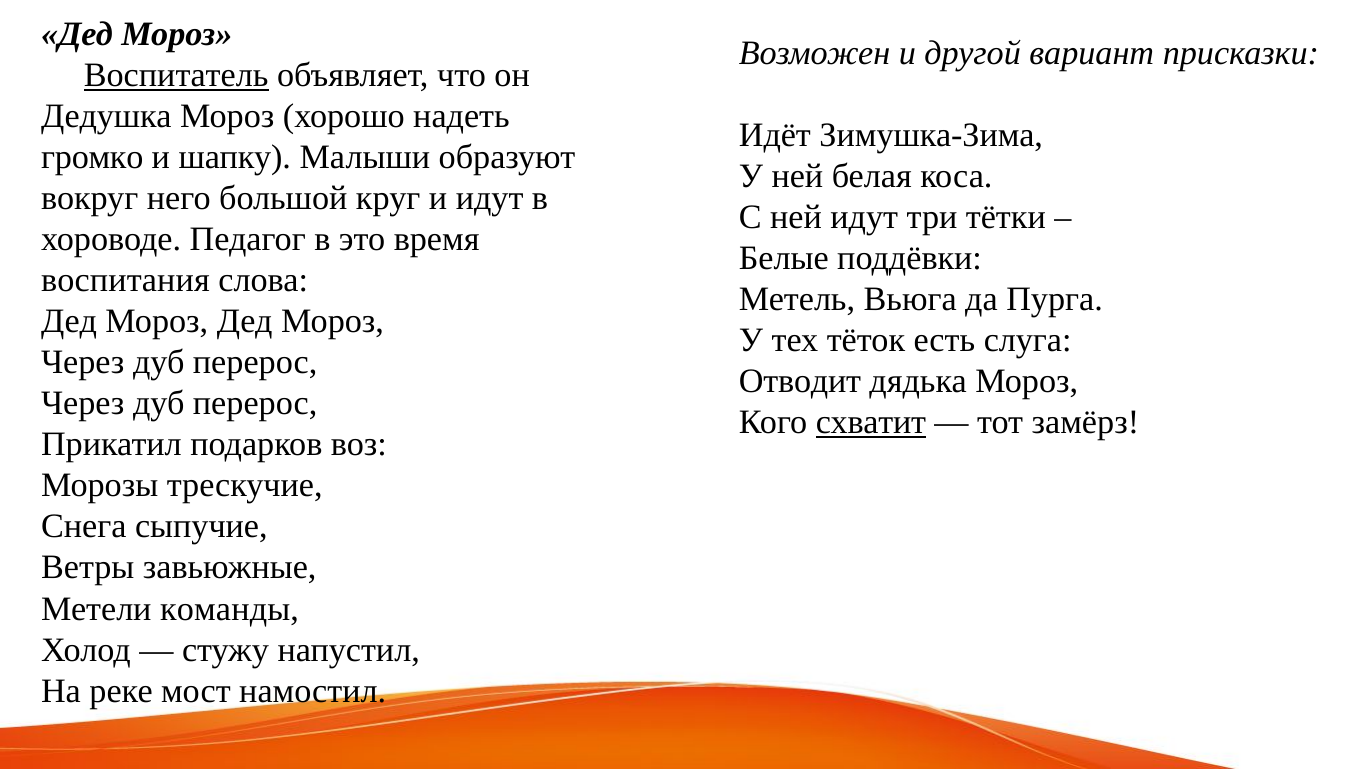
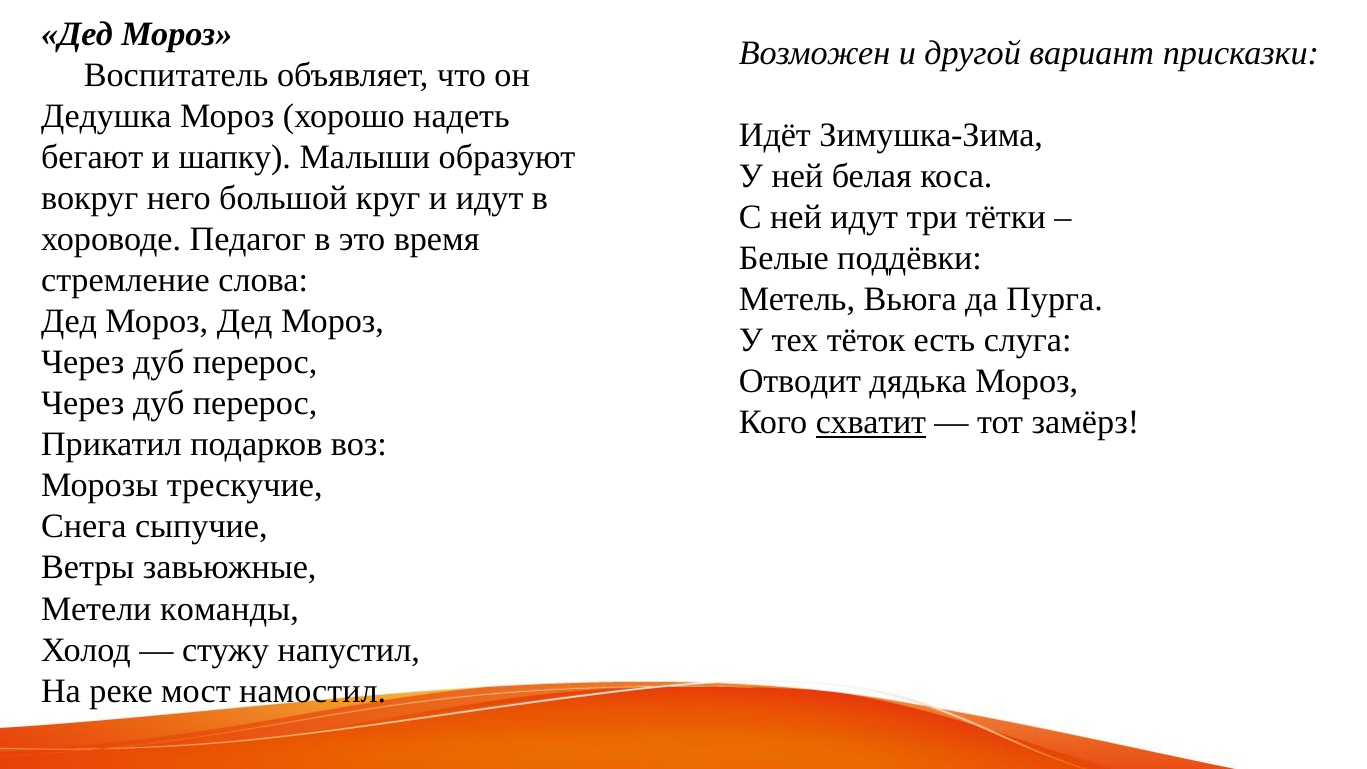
Воспитатель underline: present -> none (176, 76)
громко: громко -> бегают (92, 158)
воспитания: воспитания -> стремление (125, 281)
